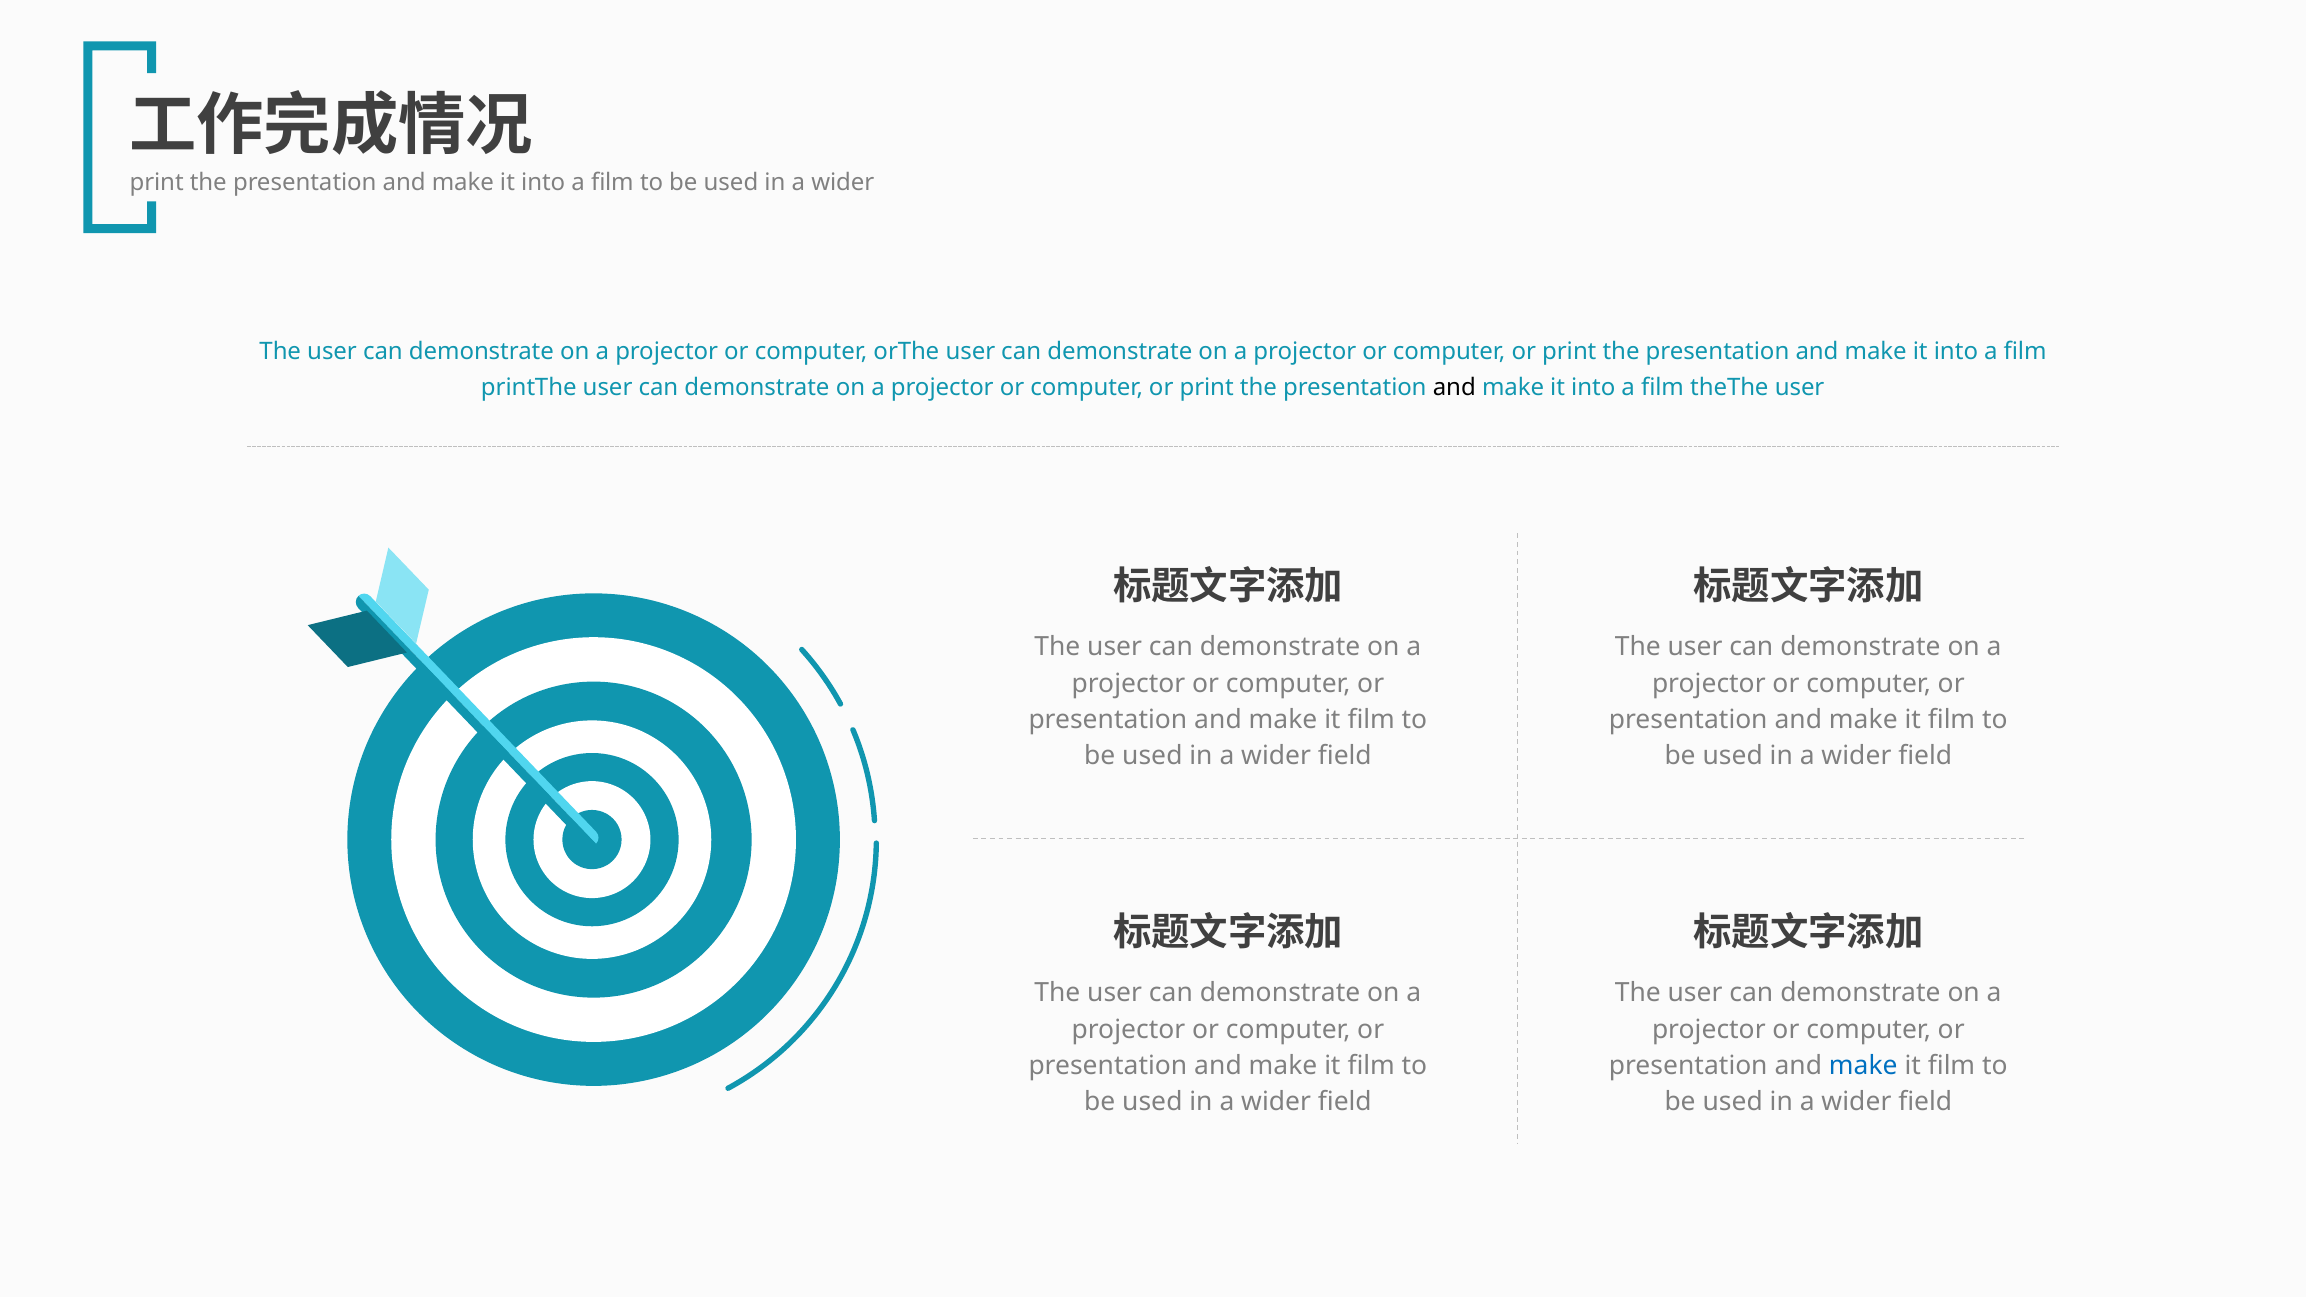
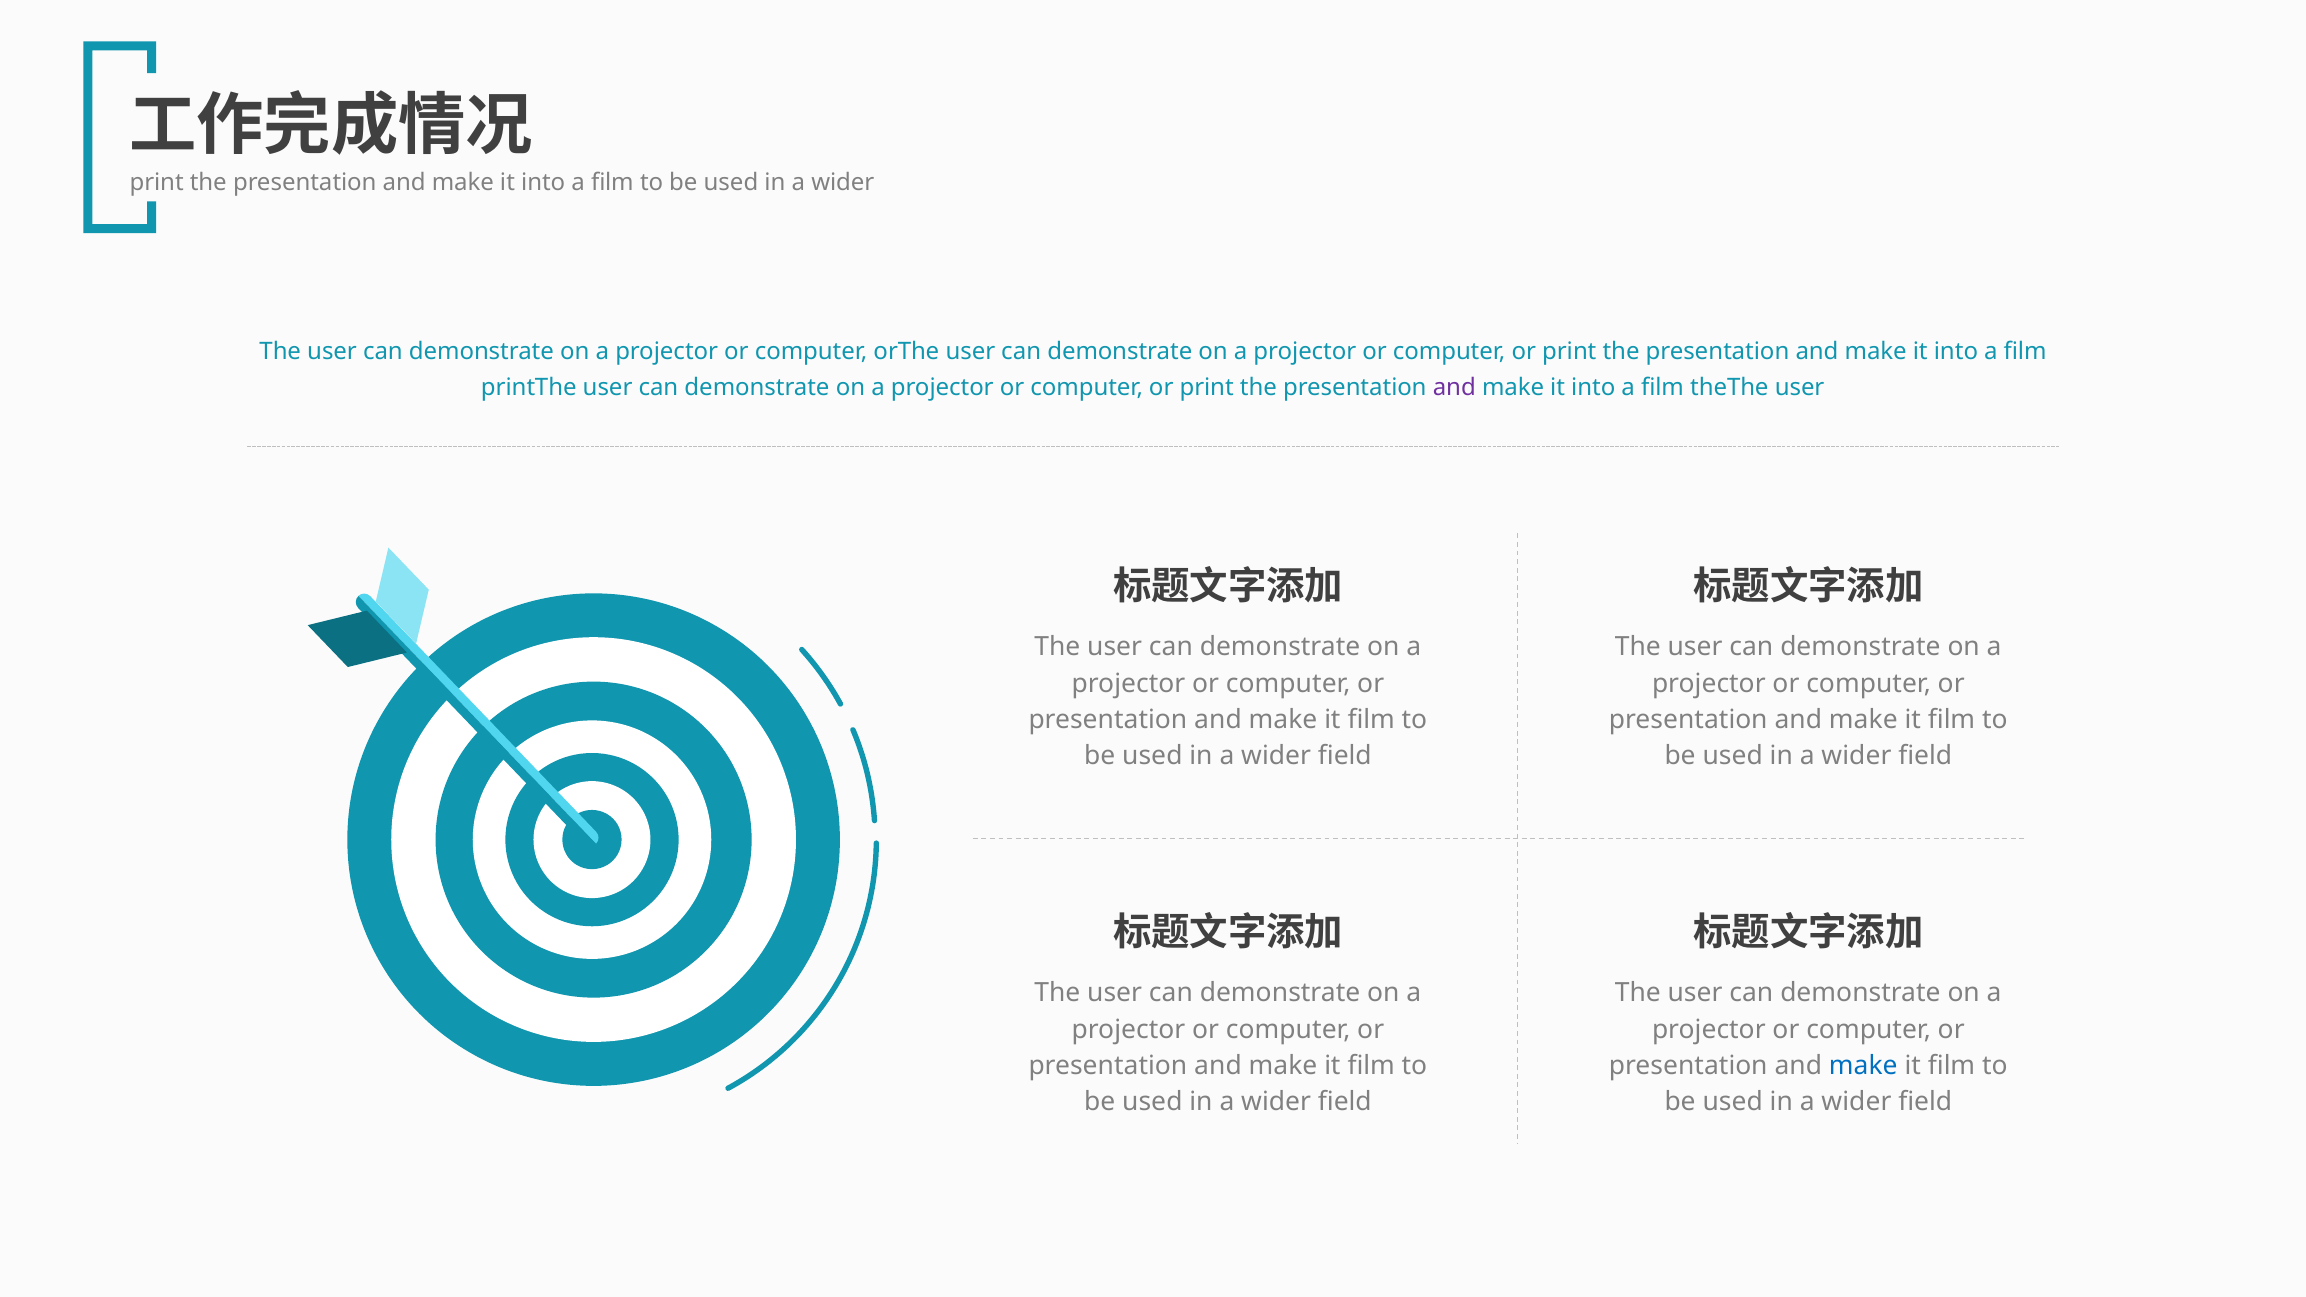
and colour: black -> purple (1454, 388)
